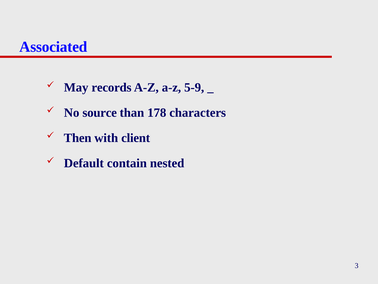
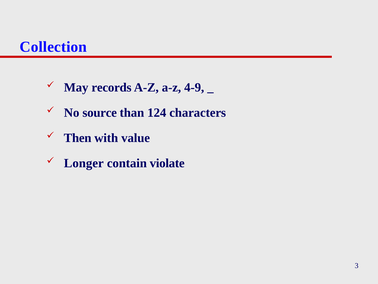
Associated: Associated -> Collection (53, 47)
5-9: 5-9 -> 4-9 (194, 87)
178: 178 -> 124 (157, 112)
client: client -> value (136, 138)
Default: Default -> Longer (84, 163)
nested: nested -> violate (167, 163)
